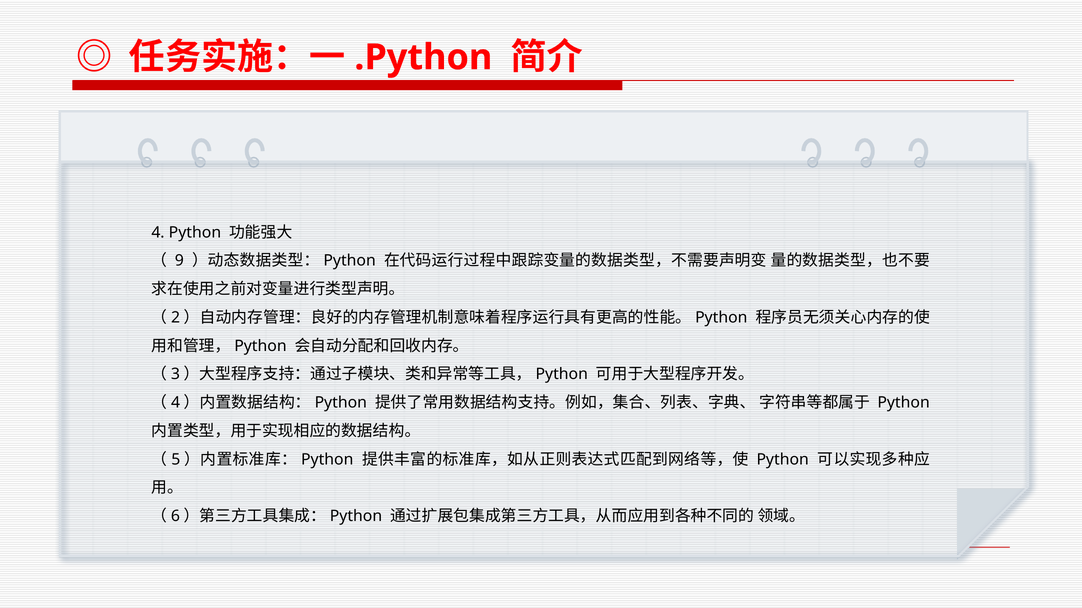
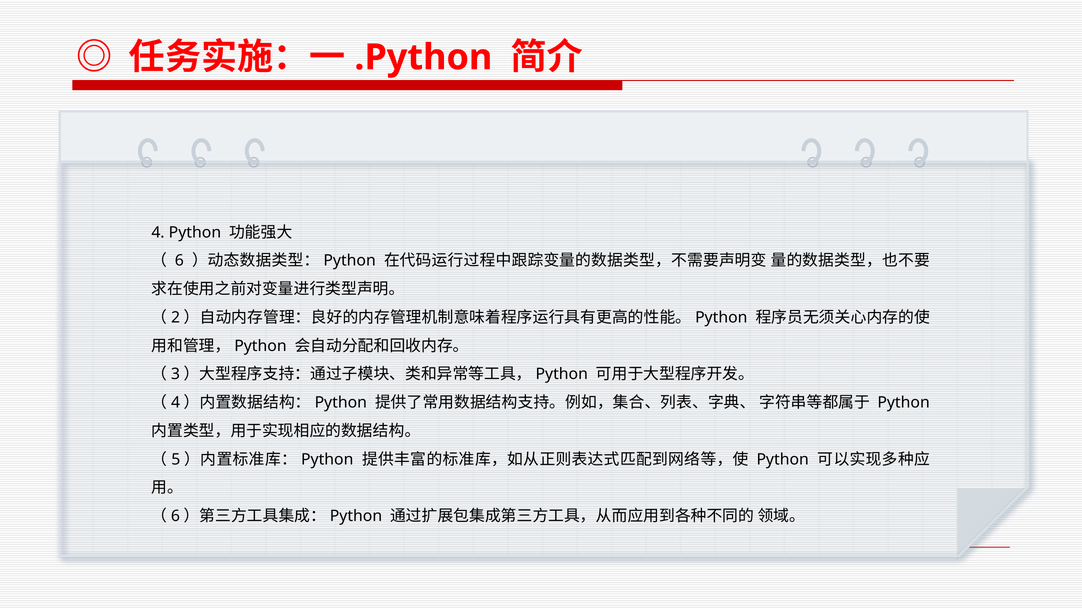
9: 9 -> 6 (179, 261)
